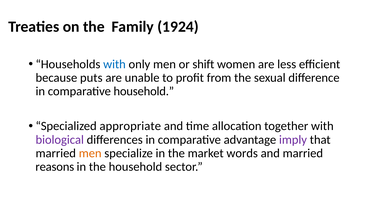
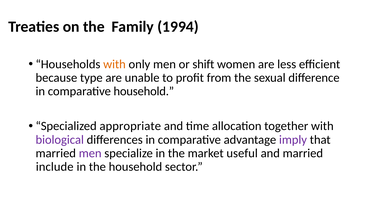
1924: 1924 -> 1994 (178, 27)
with colour: blue -> orange (114, 64)
puts: puts -> type (91, 78)
men colour: orange -> purple (90, 153)
words: words -> useful (242, 153)
reasons: reasons -> include (55, 167)
